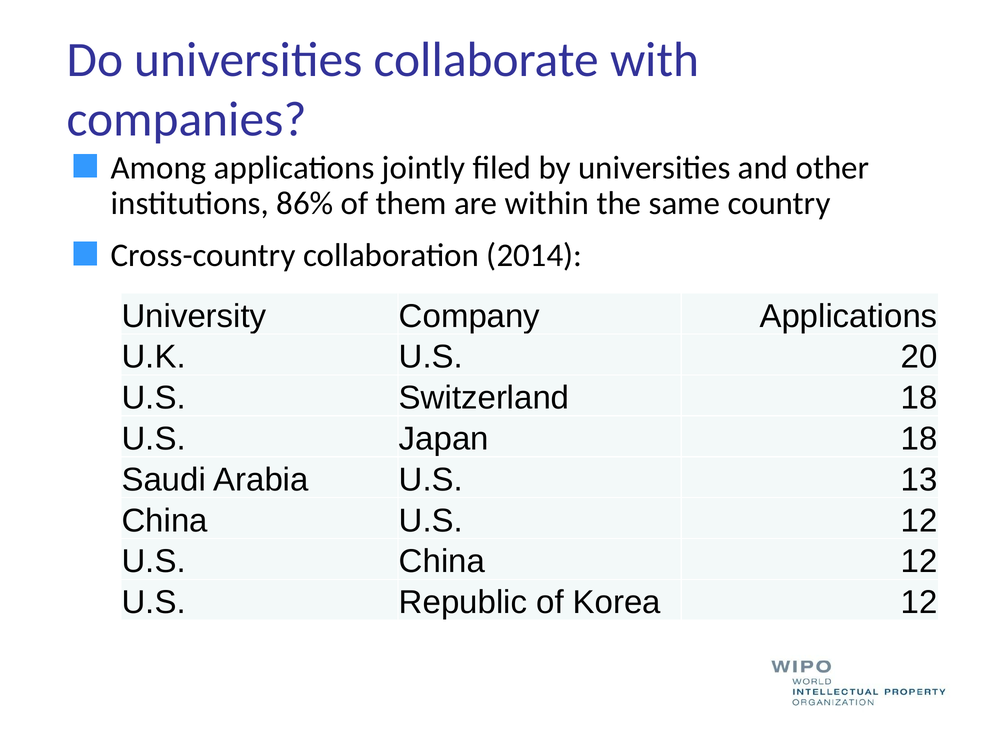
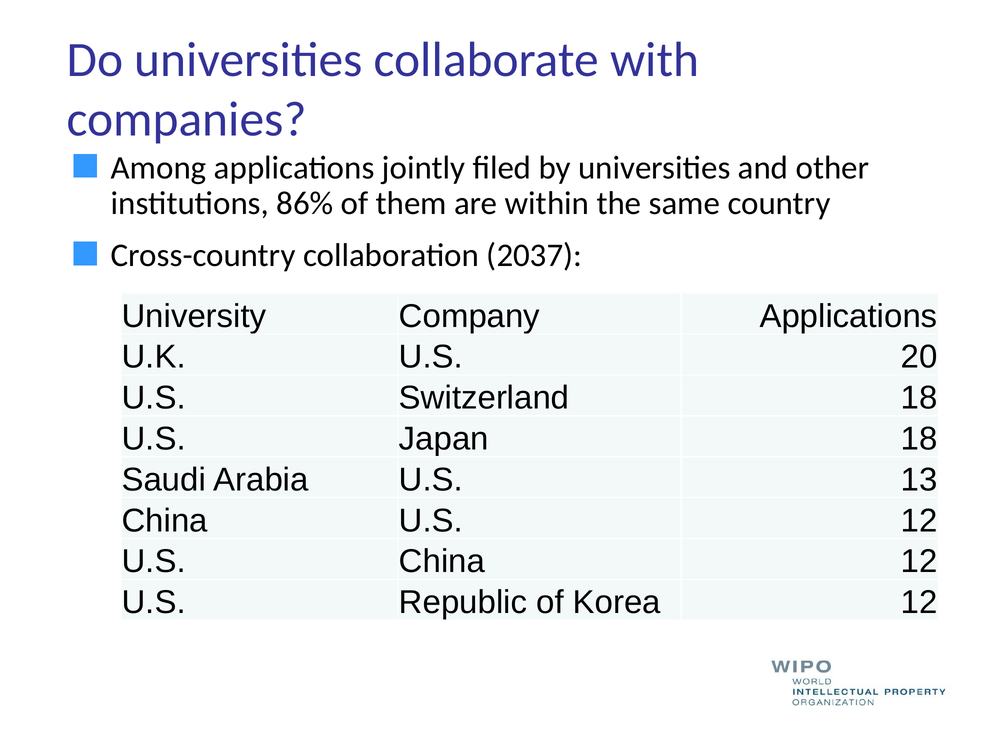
2014: 2014 -> 2037 (534, 255)
